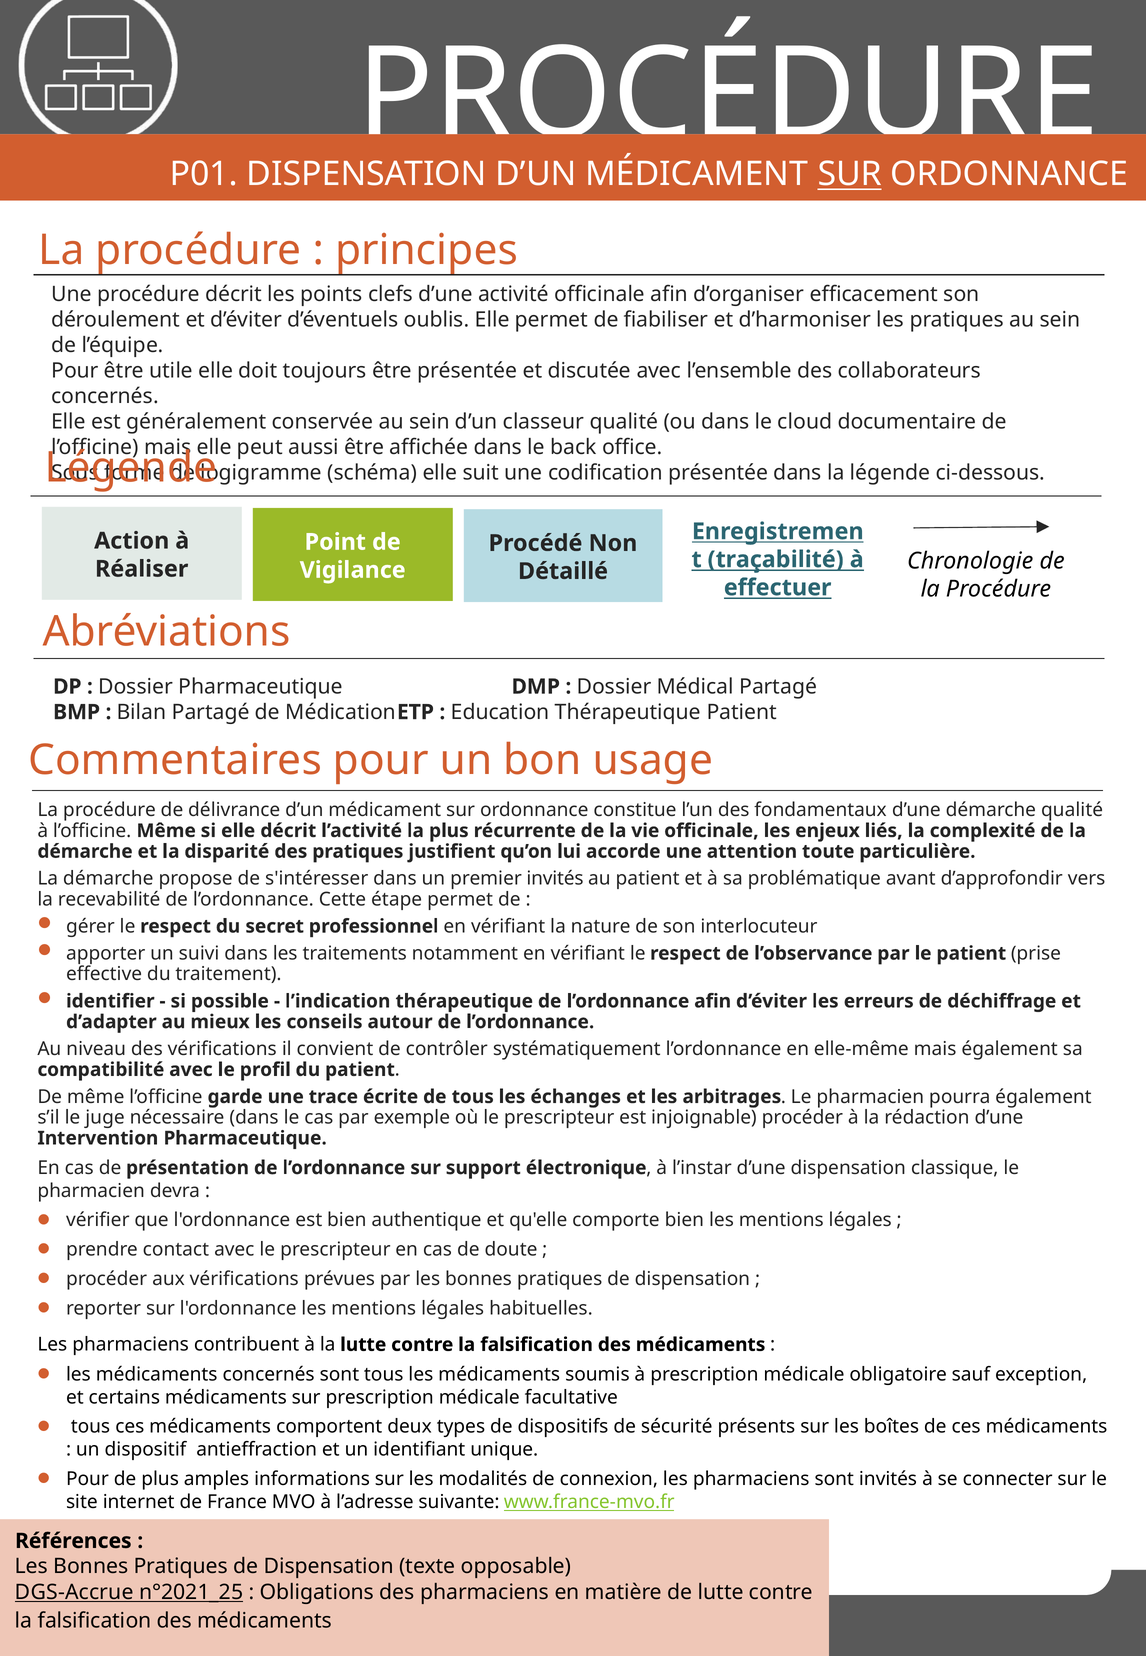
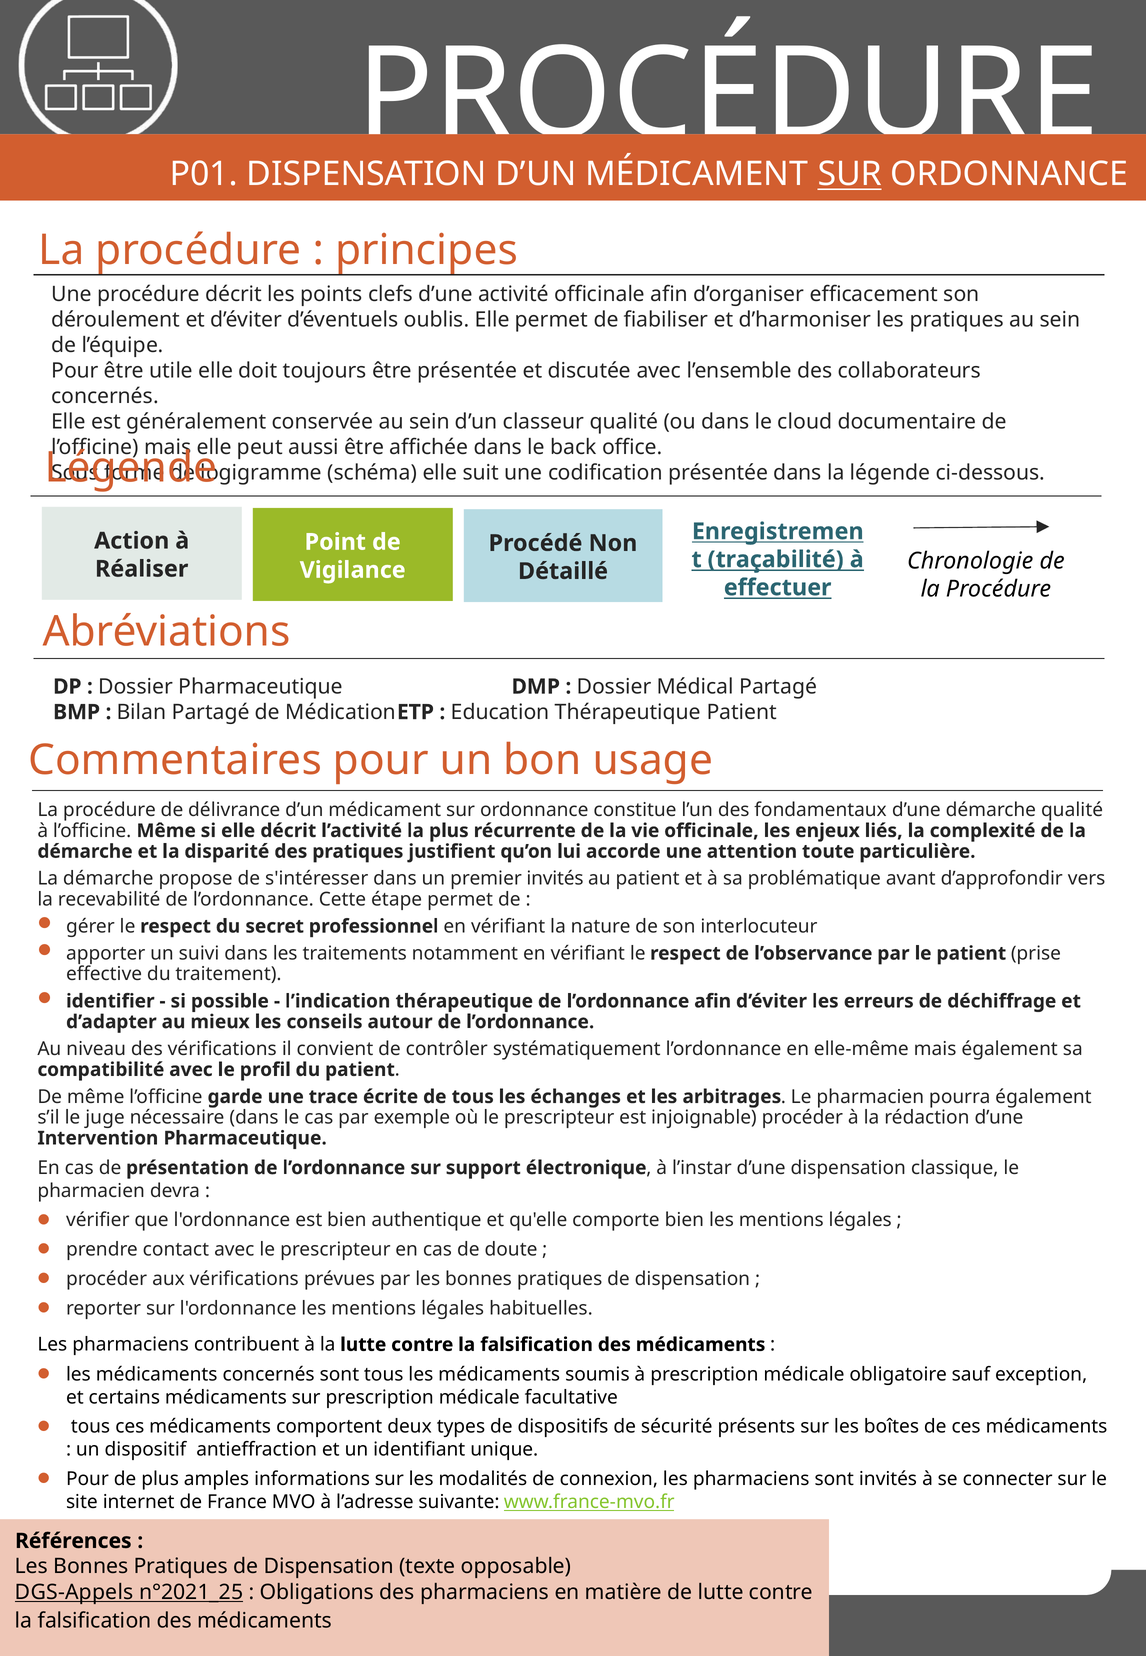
DGS-Accrue: DGS-Accrue -> DGS-Appels (74, 1591)
